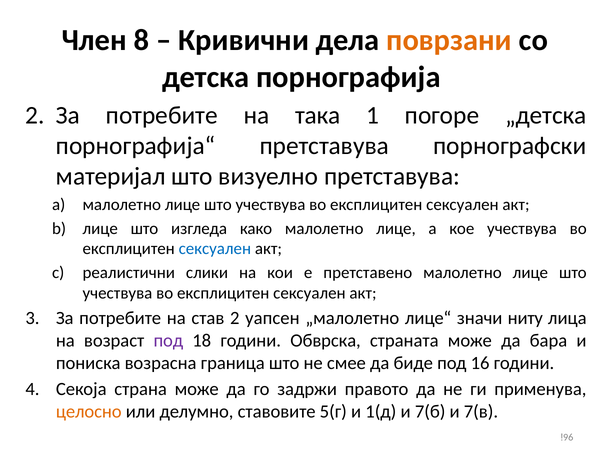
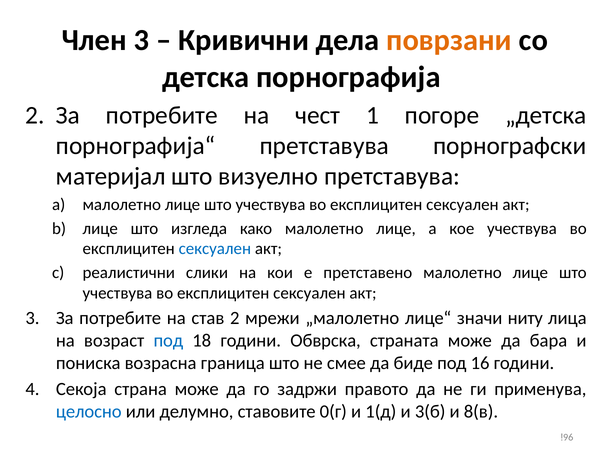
Член 8: 8 -> 3 (141, 40)
така: така -> чест (318, 115)
уапсен: уапсен -> мрежи (272, 318)
под colour: purple -> blue (168, 340)
целосно colour: orange -> blue (89, 411)
5(г: 5(г -> 0(г (333, 411)
7(б: 7(б -> 3(б (430, 411)
7(в: 7(в -> 8(в (481, 411)
